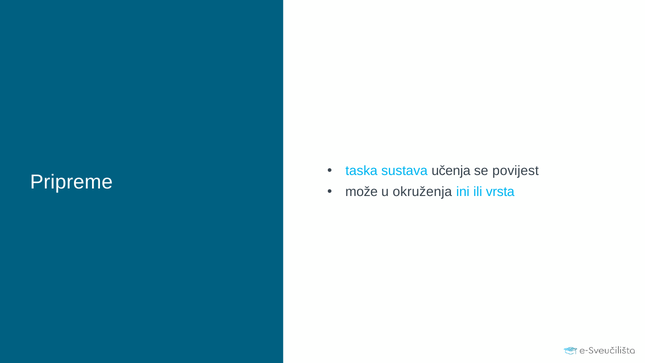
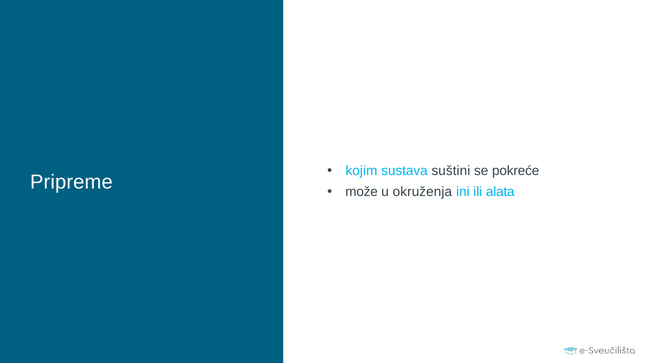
taska: taska -> kojim (361, 171)
učenja: učenja -> suštini (451, 171)
povijest: povijest -> pokreće (516, 171)
vrsta: vrsta -> alata (500, 192)
